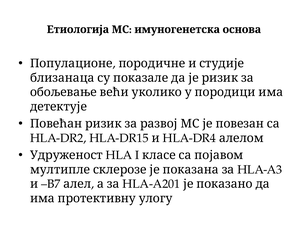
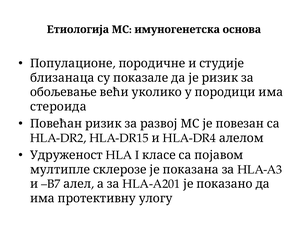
детектује: детектује -> стероида (58, 107)
